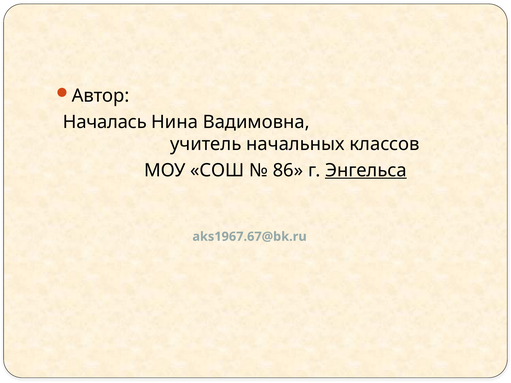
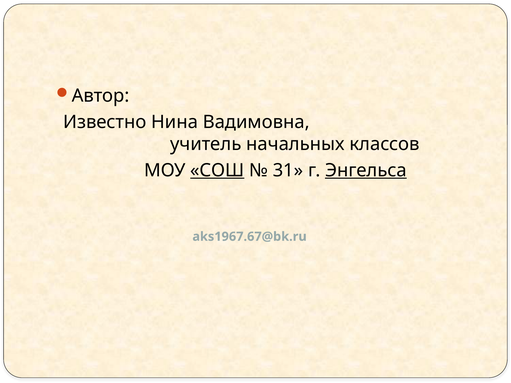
Началась: Началась -> Известно (105, 122)
СОШ underline: none -> present (217, 170)
86: 86 -> 31 (288, 170)
